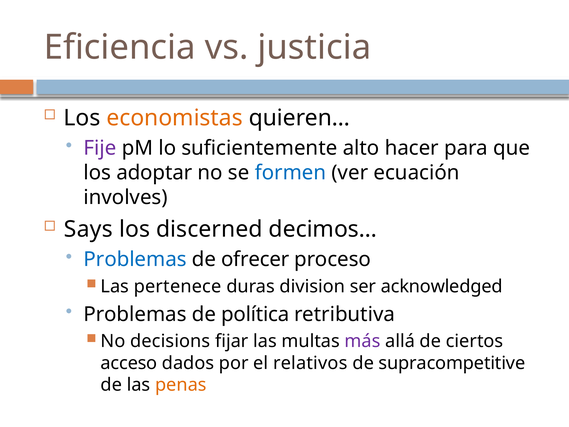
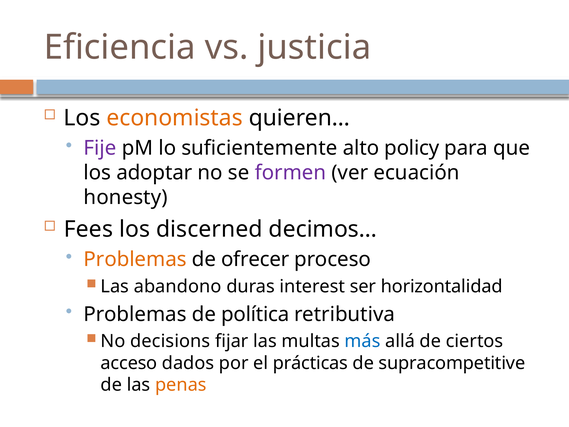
hacer: hacer -> policy (412, 148)
formen colour: blue -> purple (290, 173)
involves: involves -> honesty (126, 197)
Says: Says -> Fees (88, 229)
Problemas colour: blue -> orange (135, 259)
pertenece: pertenece -> abandono (178, 286)
division: division -> interest (312, 286)
acknowledged: acknowledged -> horizontalidad (442, 286)
más colour: purple -> blue (363, 341)
relativos: relativos -> prácticas (310, 363)
